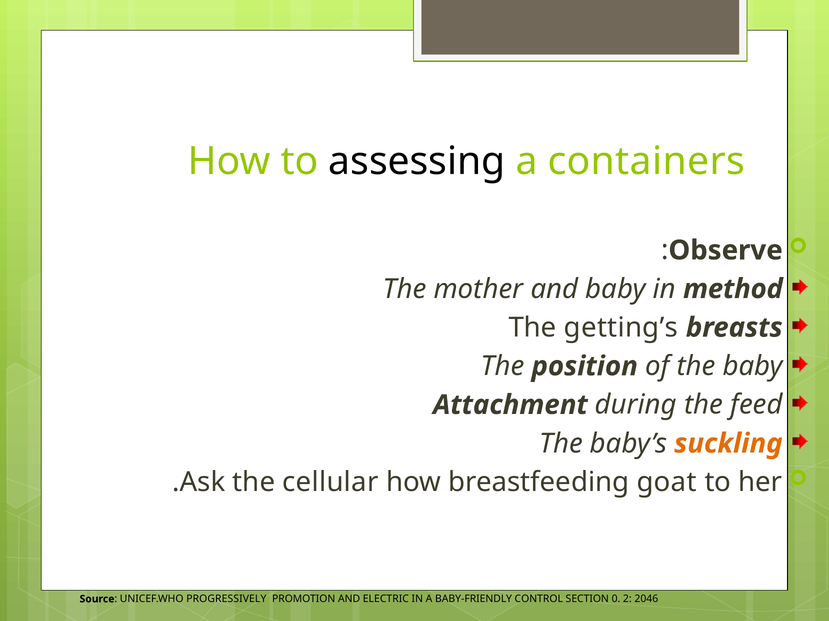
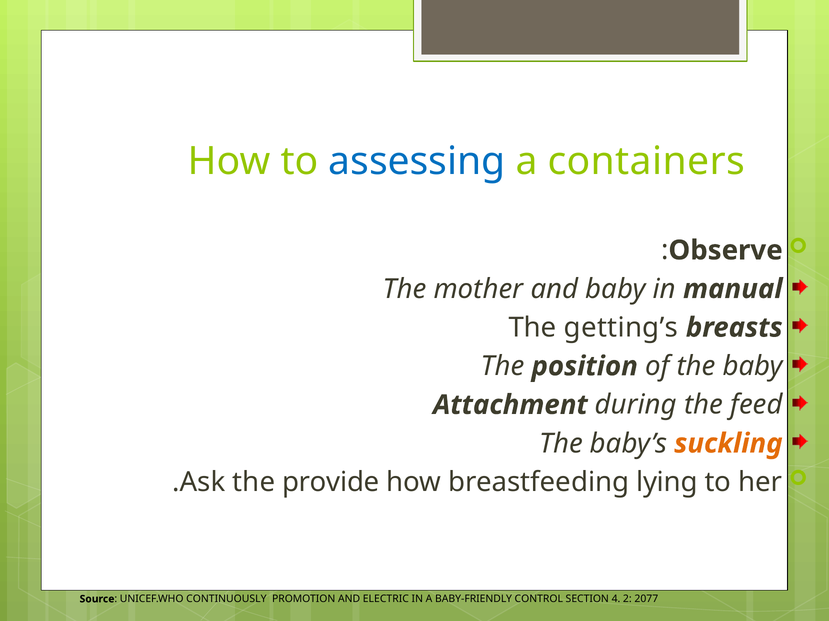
assessing colour: black -> blue (417, 162)
method: method -> manual (733, 289)
cellular: cellular -> provide (331, 483)
goat: goat -> lying (667, 483)
PROGRESSIVELY: PROGRESSIVELY -> CONTINUOUSLY (226, 600)
0: 0 -> 4 (616, 600)
2046: 2046 -> 2077 (646, 600)
